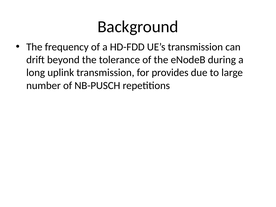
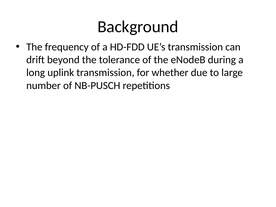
provides: provides -> whether (170, 73)
